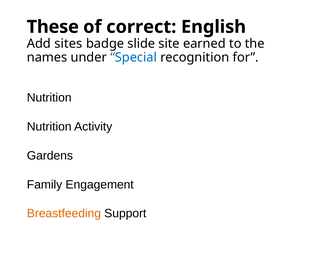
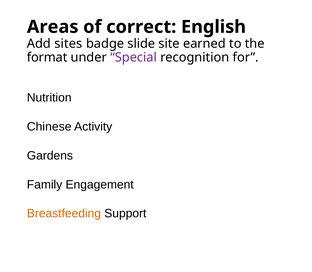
These: These -> Areas (53, 27)
names: names -> format (47, 57)
Special colour: blue -> purple (134, 57)
Nutrition: Nutrition -> Chinese (49, 126)
